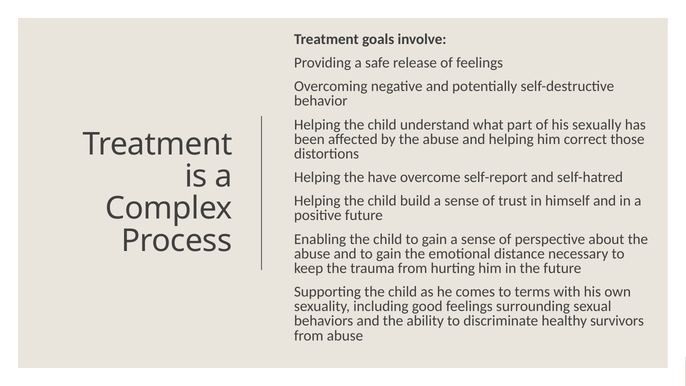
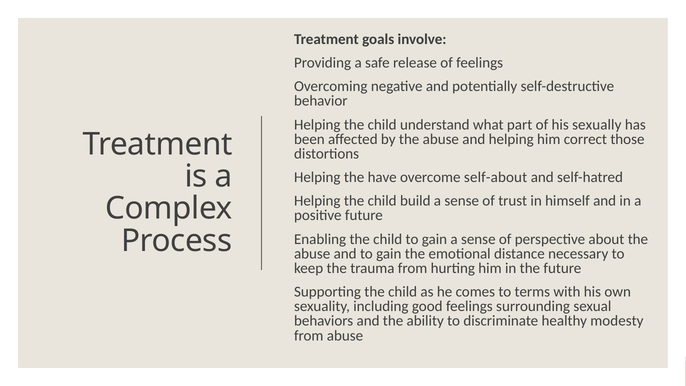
self-report: self-report -> self-about (496, 177)
survivors: survivors -> modesty (617, 321)
